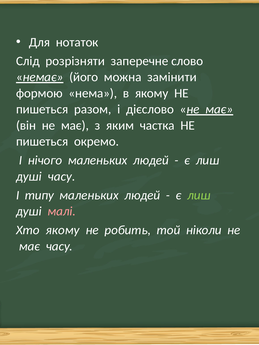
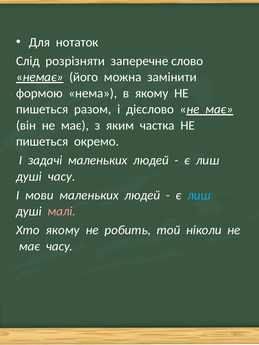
нічого: нічого -> задачі (45, 160)
типу: типу -> мови (39, 195)
лиш colour: light green -> light blue (199, 195)
